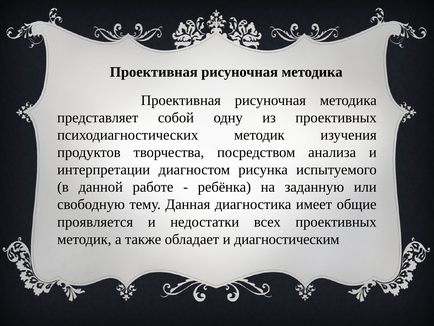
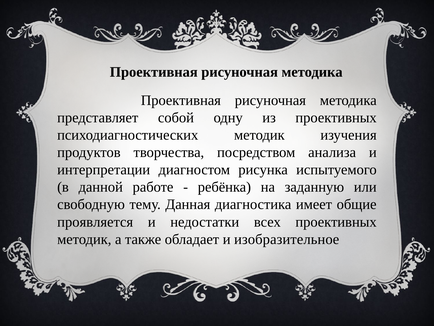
диагностическим: диагностическим -> изобразительное (287, 239)
